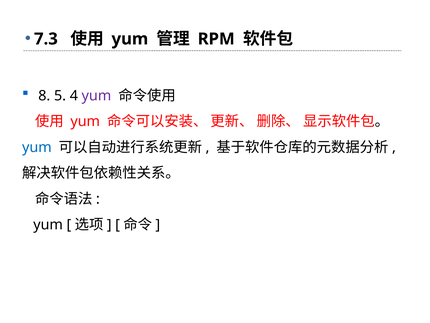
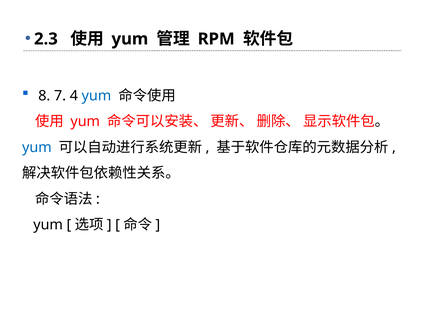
7.3: 7.3 -> 2.3 (46, 39)
5: 5 -> 7 (60, 96)
yum colour: purple -> blue (96, 96)
